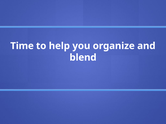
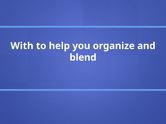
Time: Time -> With (22, 46)
